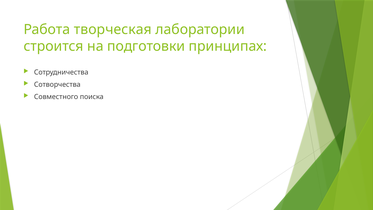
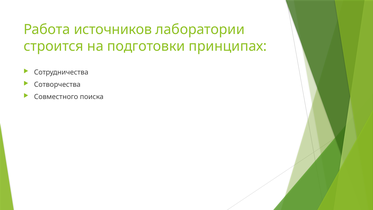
творческая: творческая -> источников (113, 29)
